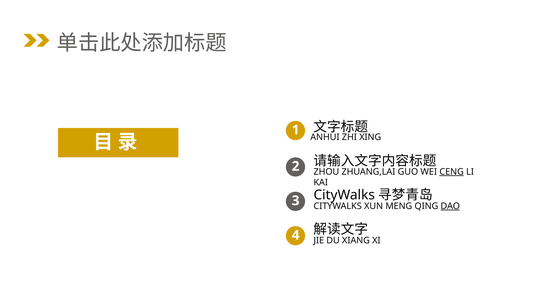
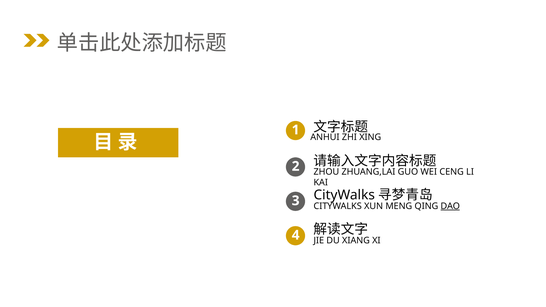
CENG underline: present -> none (452, 172)
